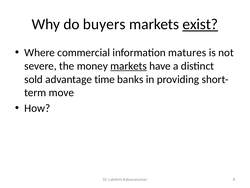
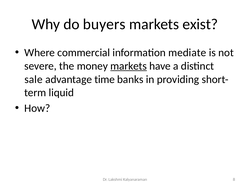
exist underline: present -> none (200, 24)
matures: matures -> mediate (187, 52)
sold: sold -> sale (34, 79)
move: move -> liquid (61, 92)
